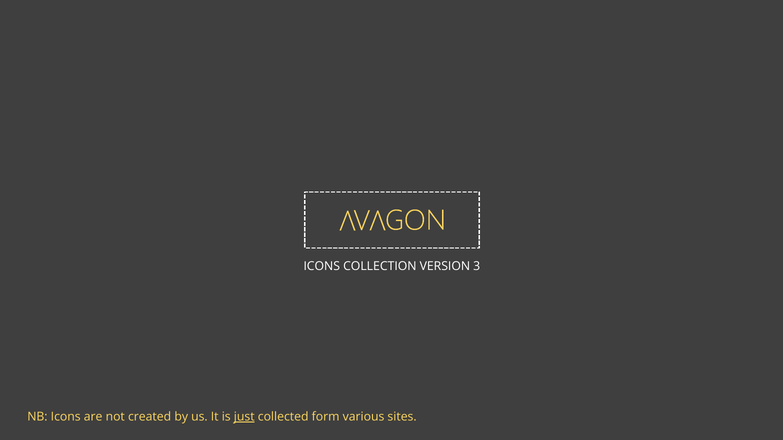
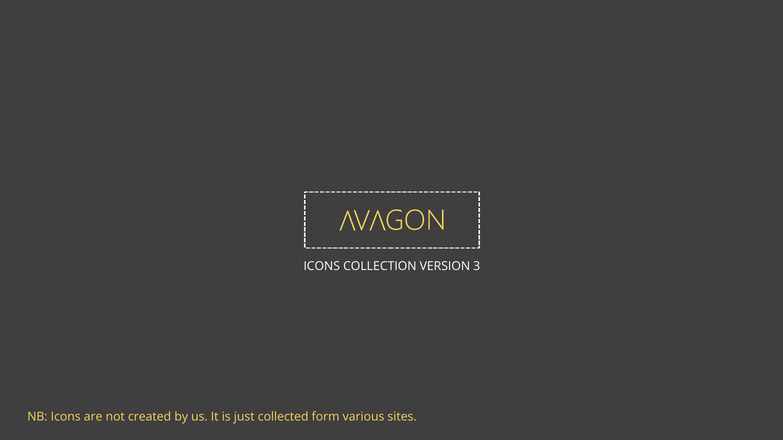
just underline: present -> none (244, 417)
